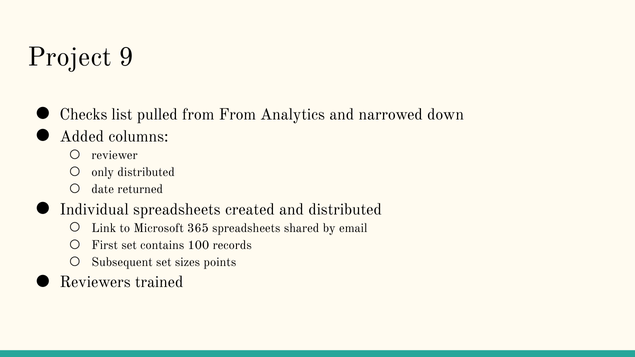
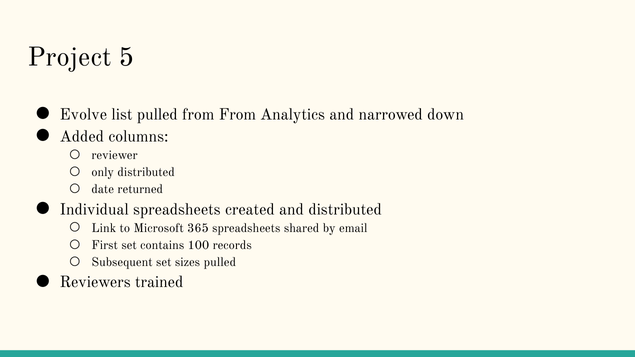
9: 9 -> 5 (126, 57)
Checks: Checks -> Evolve (83, 115)
sizes points: points -> pulled (220, 262)
